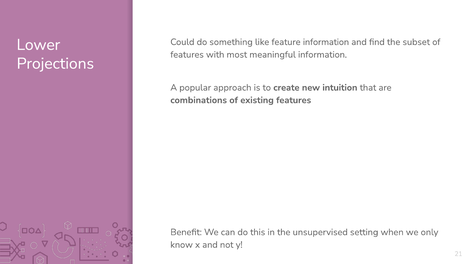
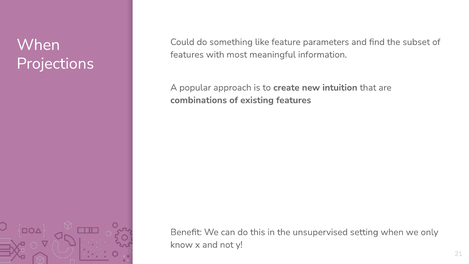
feature information: information -> parameters (326, 42)
Lower: Lower -> When (38, 45)
